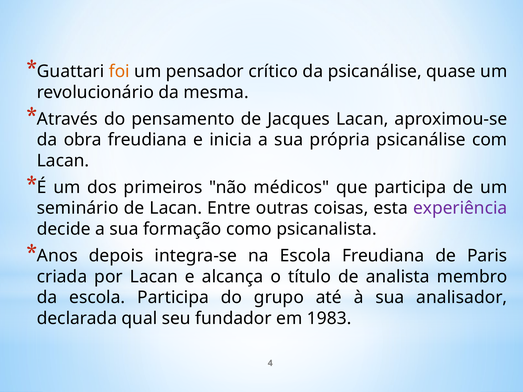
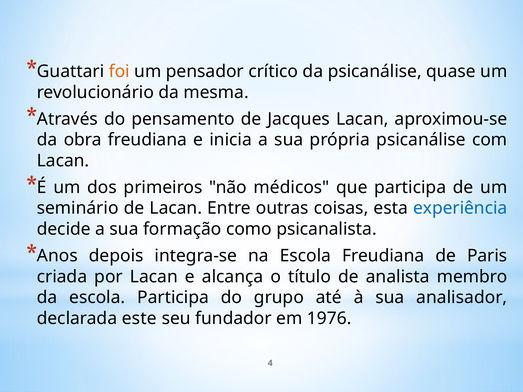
experiência colour: purple -> blue (460, 208)
qual: qual -> este (139, 319)
1983: 1983 -> 1976 (329, 319)
